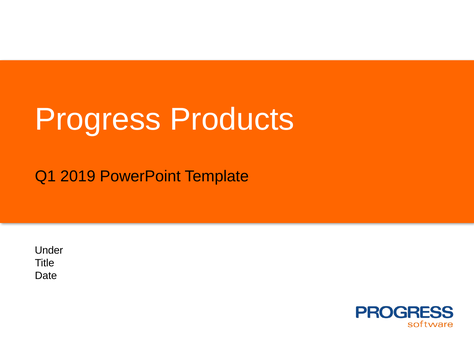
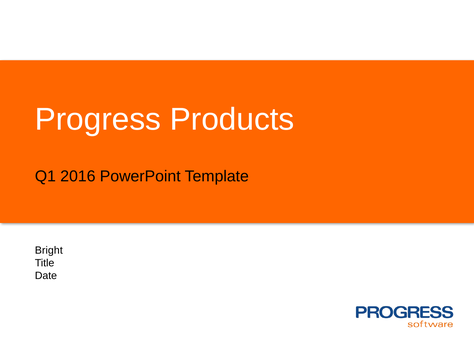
2019: 2019 -> 2016 (78, 176)
Under: Under -> Bright (49, 251)
